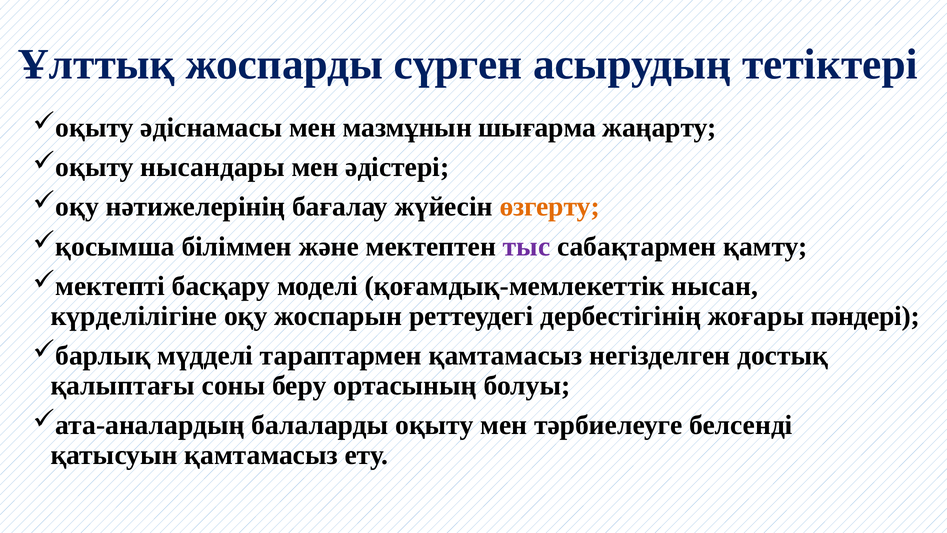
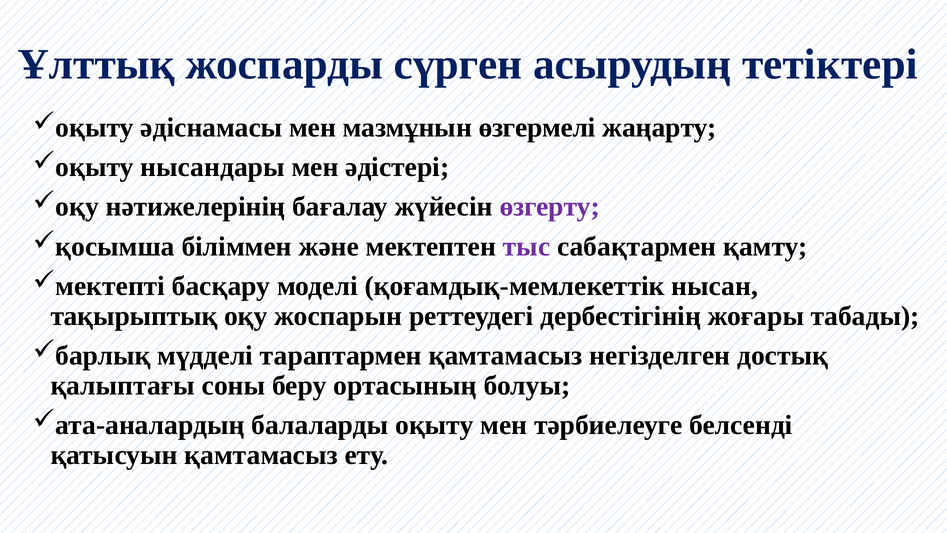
шығарма: шығарма -> өзгермелі (537, 127)
өзгерту colour: orange -> purple (550, 207)
күрделілігіне: күрделілігіне -> тақырыптық (134, 316)
пәндері: пәндері -> табады (865, 316)
